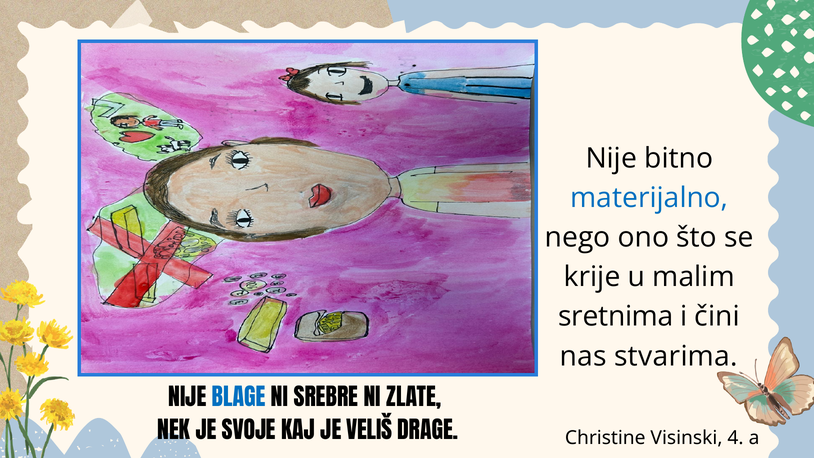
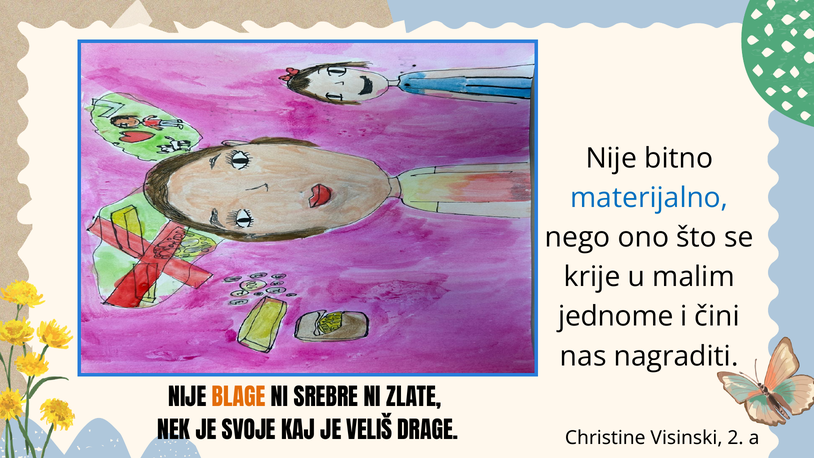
sretnima: sretnima -> jednome (616, 317)
stvarima: stvarima -> nagraditi (676, 356)
BLAGE colour: blue -> orange (239, 398)
4: 4 -> 2 (736, 438)
